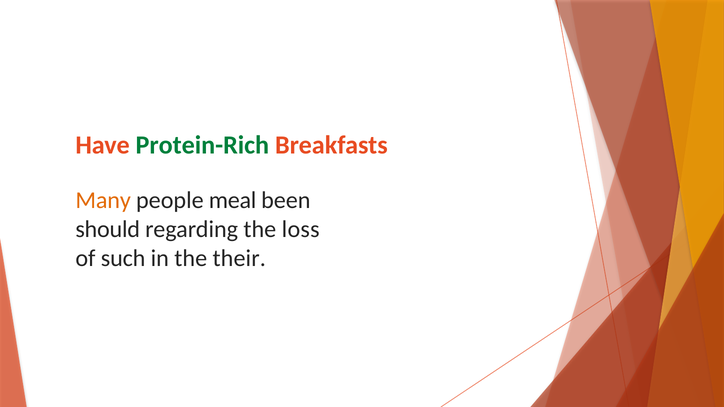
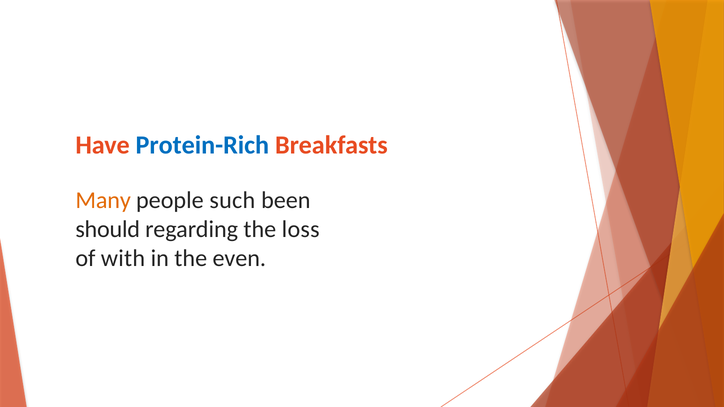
Protein-Rich colour: green -> blue (202, 145)
meal: meal -> such (232, 201)
such: such -> with (123, 259)
their: their -> even (239, 259)
